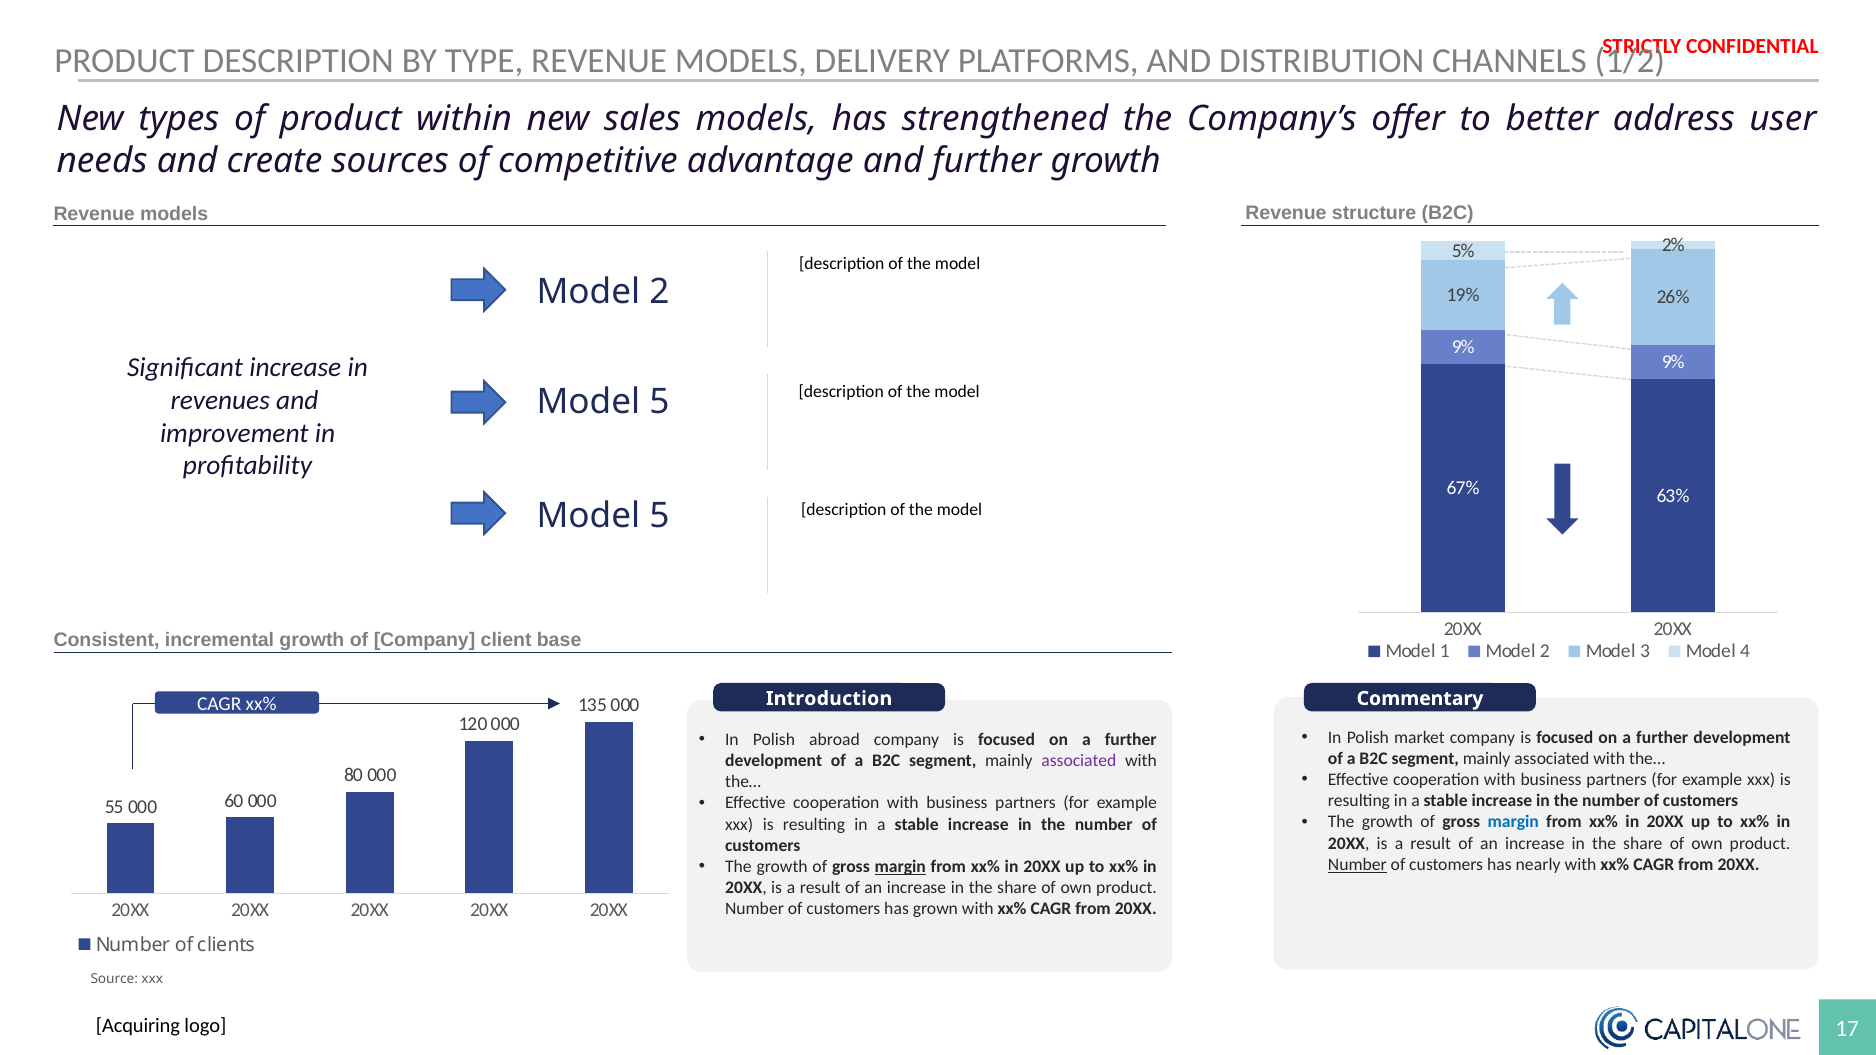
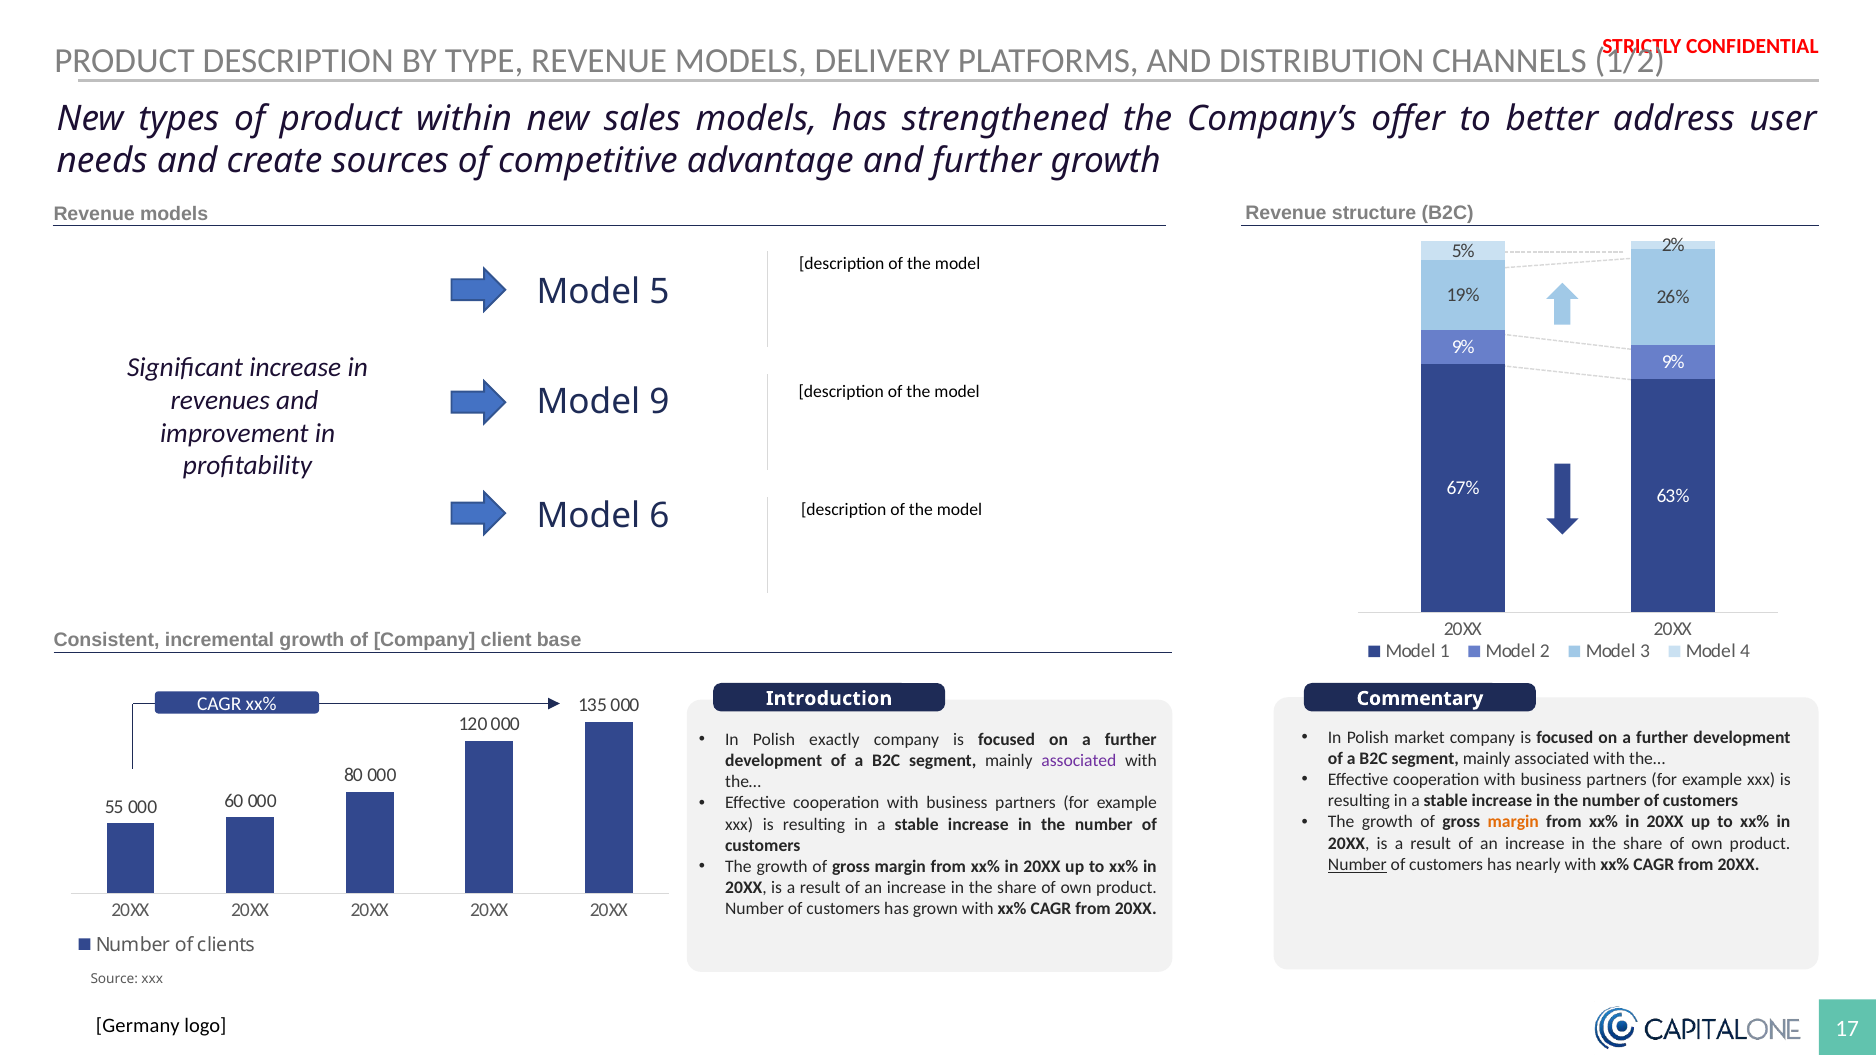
2: 2 -> 5 (659, 292)
5: 5 -> 9 (659, 402)
5: 5 -> 6 (659, 516)
abroad: abroad -> exactly (834, 740)
margin colour: blue -> orange (1513, 822)
margin underline: present -> none (900, 867)
Acquiring: Acquiring -> Germany (138, 1026)
